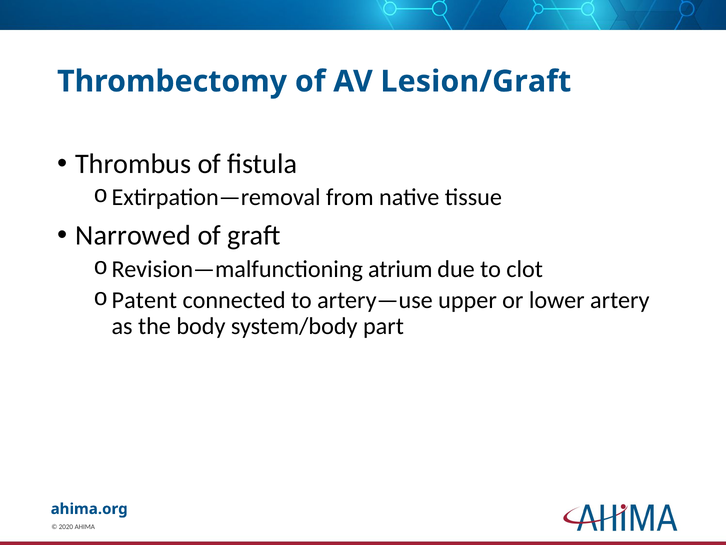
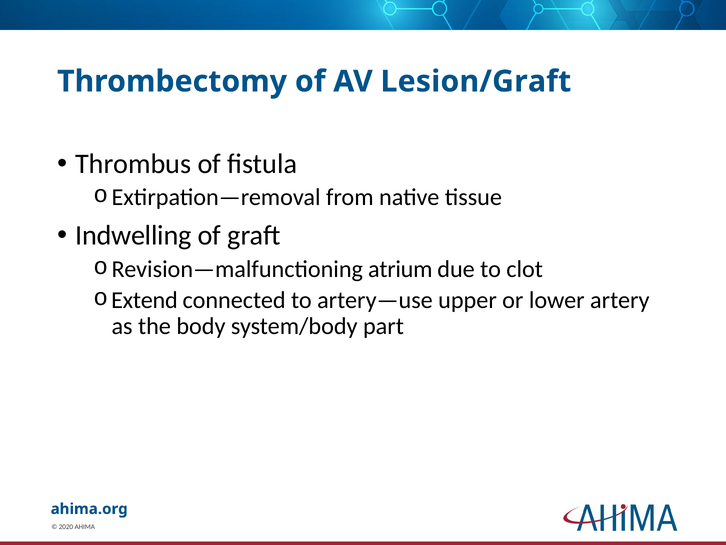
Narrowed: Narrowed -> Indwelling (133, 235)
Patent: Patent -> Extend (144, 300)
